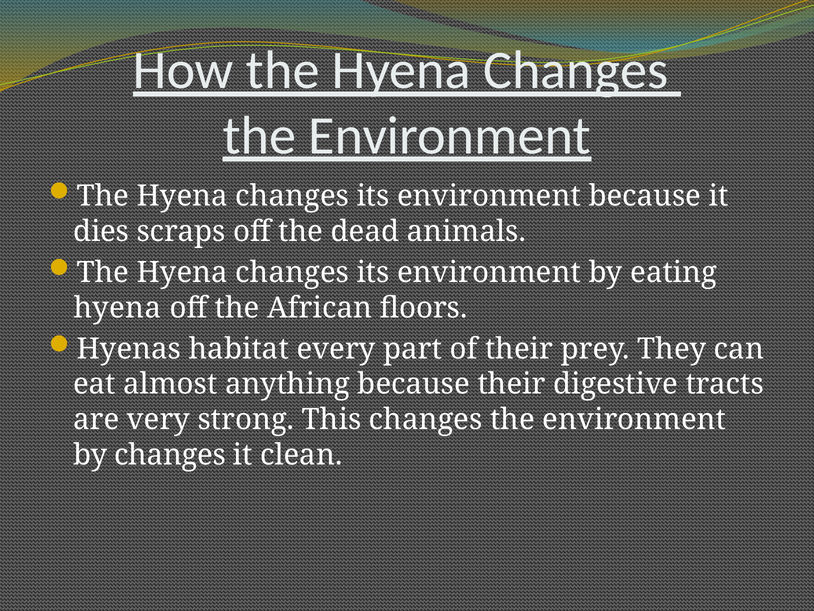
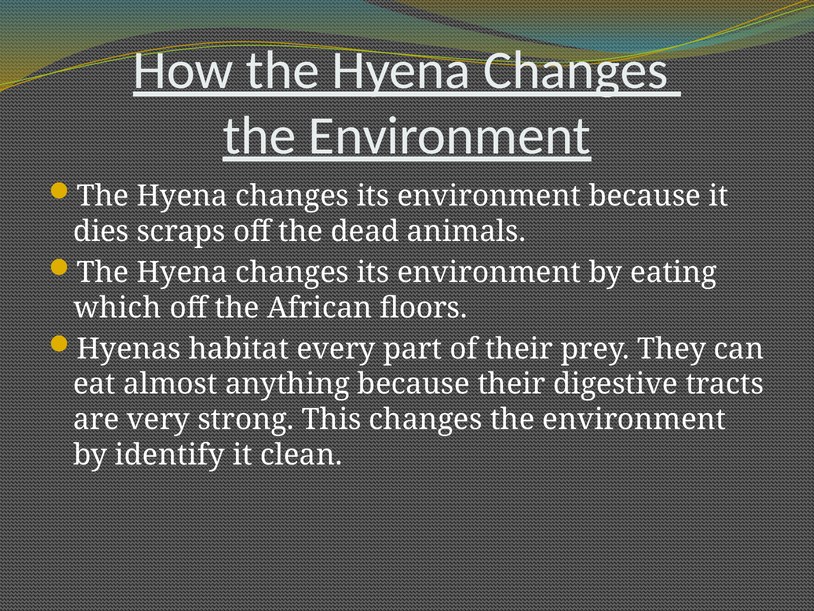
hyena: hyena -> which (117, 308)
by changes: changes -> identify (170, 454)
